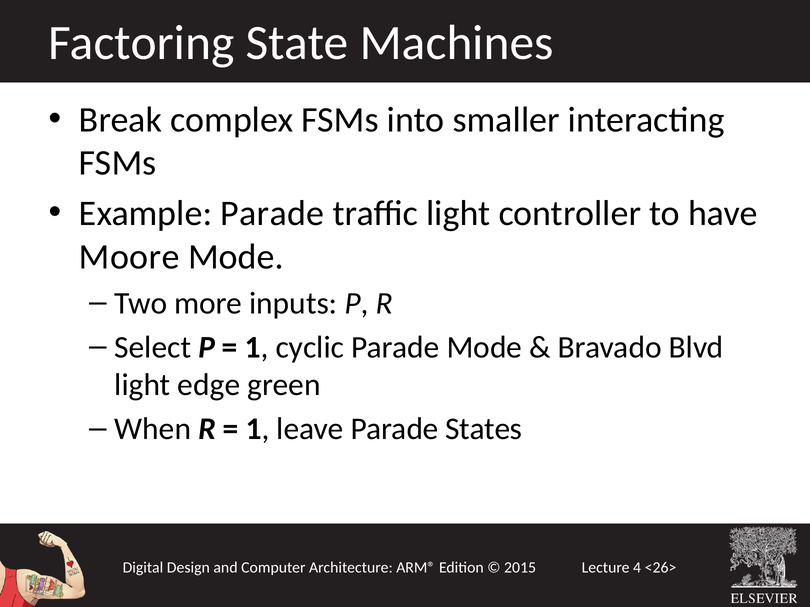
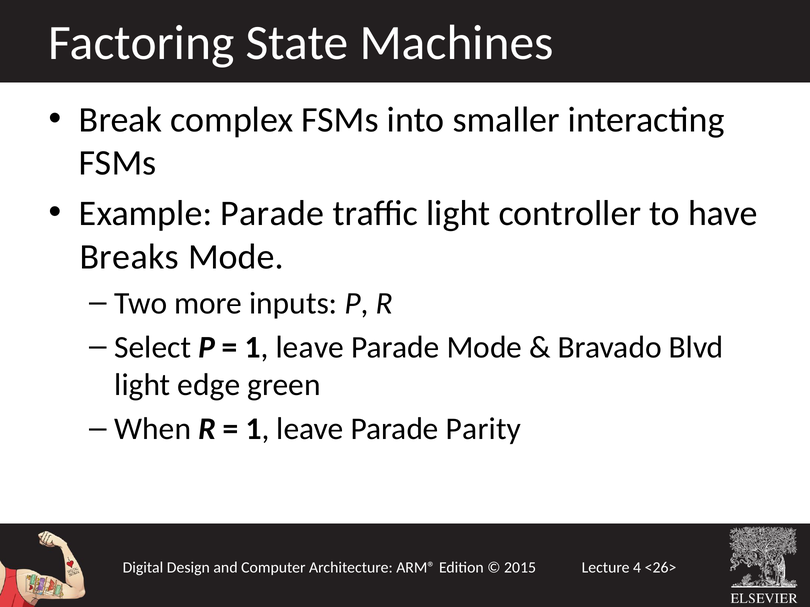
Moore: Moore -> Breaks (129, 257)
cyclic: cyclic -> leave (310, 348)
States: States -> Parity (483, 429)
